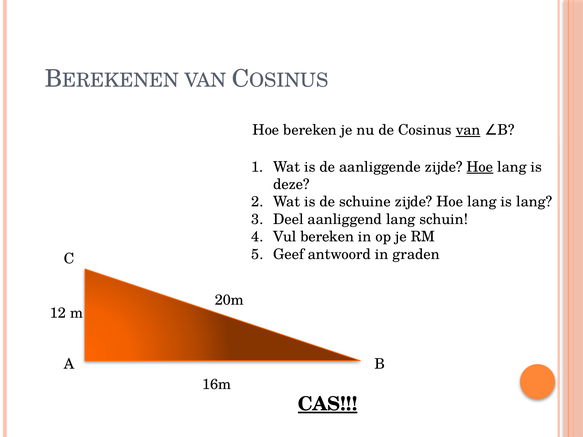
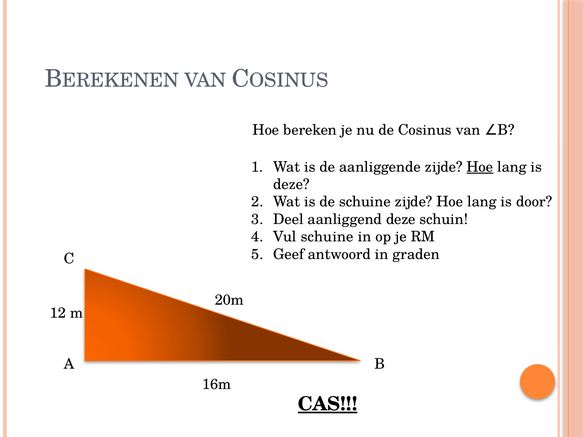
van underline: present -> none (468, 130)
is lang: lang -> door (534, 202)
aanliggend lang: lang -> deze (401, 219)
Vul bereken: bereken -> schuine (327, 237)
